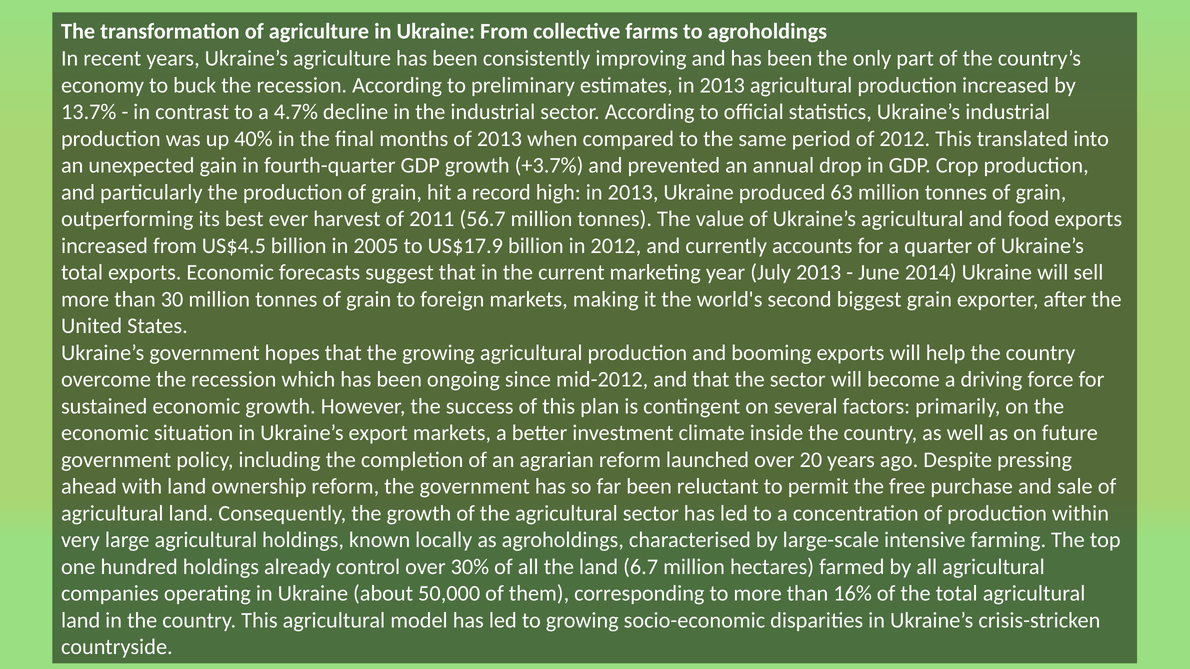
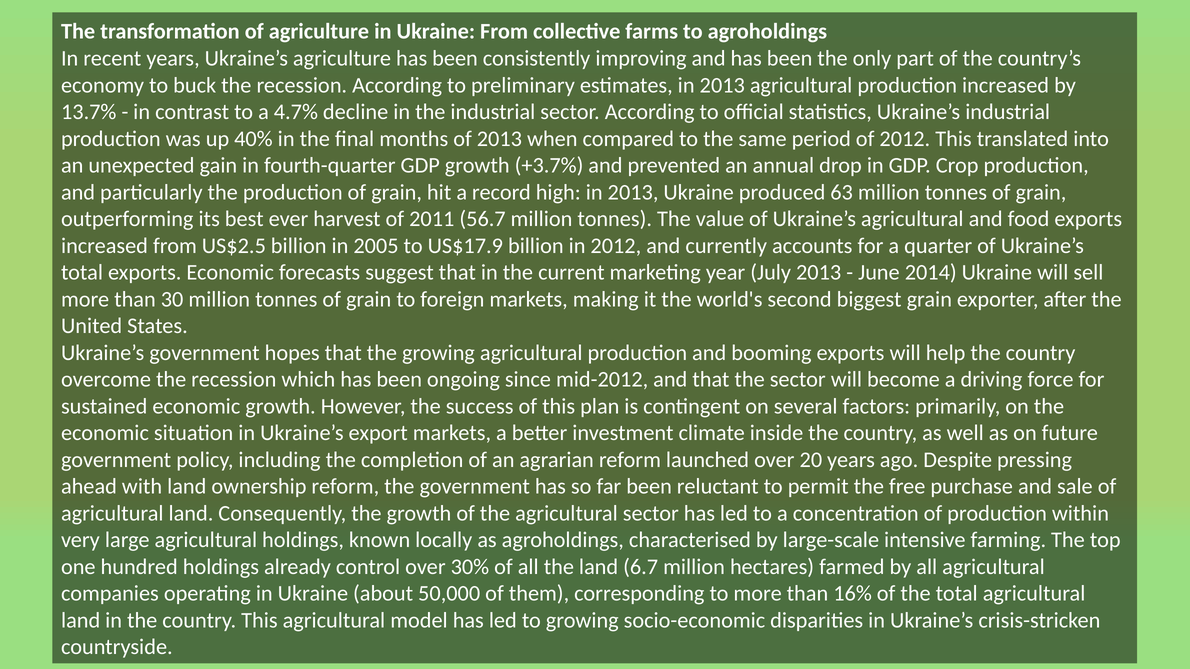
US$4.5: US$4.5 -> US$2.5 (234, 246)
